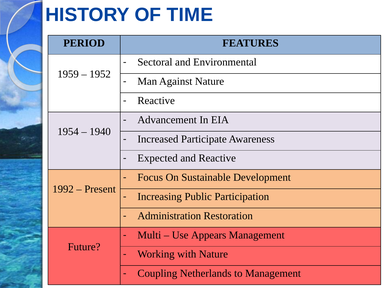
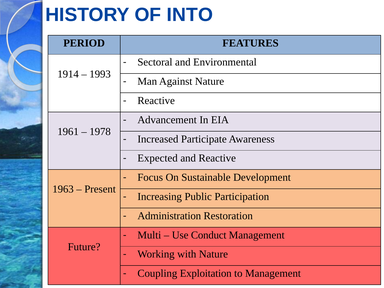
TIME: TIME -> INTO (190, 15)
1959: 1959 -> 1914 (68, 74)
1952: 1952 -> 1993 (100, 74)
1954: 1954 -> 1961 (68, 132)
1940: 1940 -> 1978 (100, 132)
1992: 1992 -> 1963 (63, 189)
Appears: Appears -> Conduct (209, 235)
Netherlands: Netherlands -> Exploitation (206, 273)
